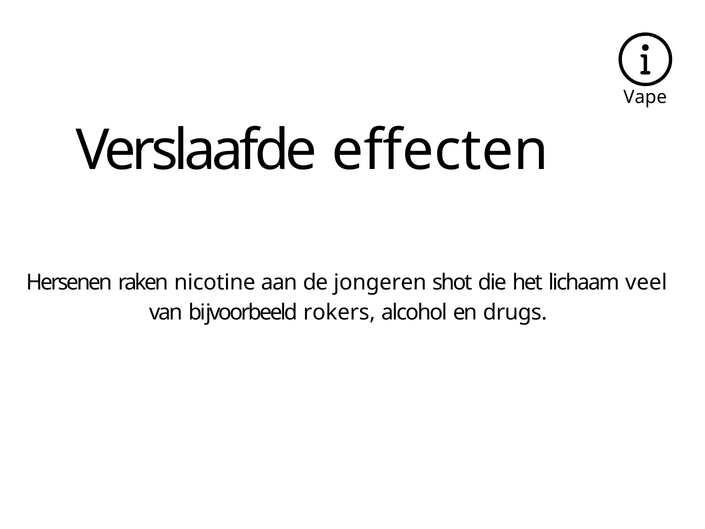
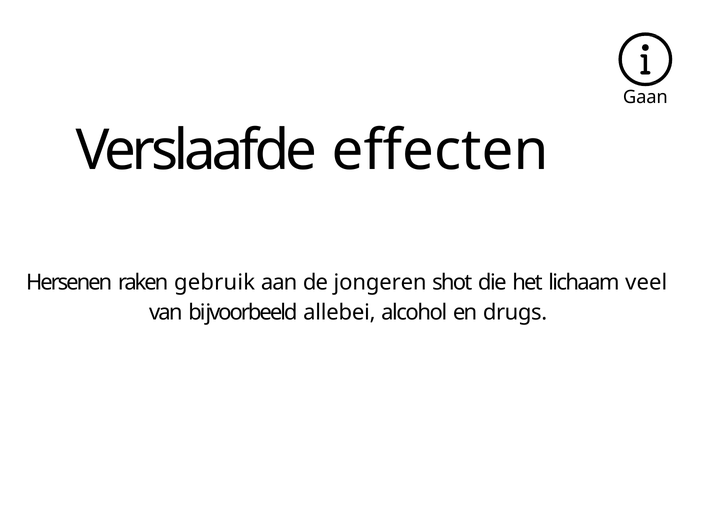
Vape: Vape -> Gaan (645, 97)
nicotine: nicotine -> gebruik (215, 282)
rokers: rokers -> allebei (339, 312)
